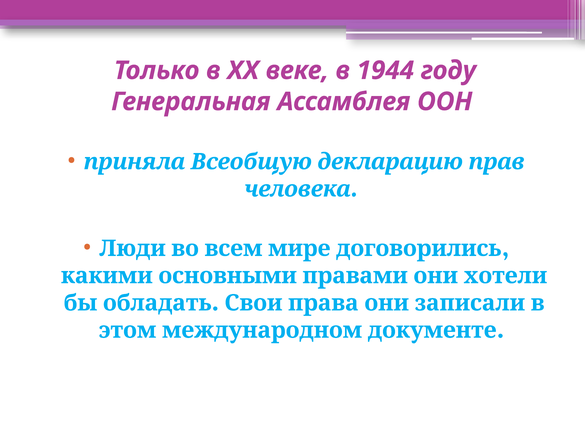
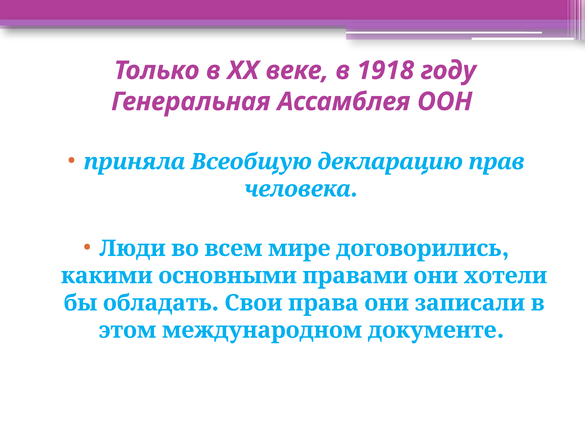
1944: 1944 -> 1918 (385, 71)
